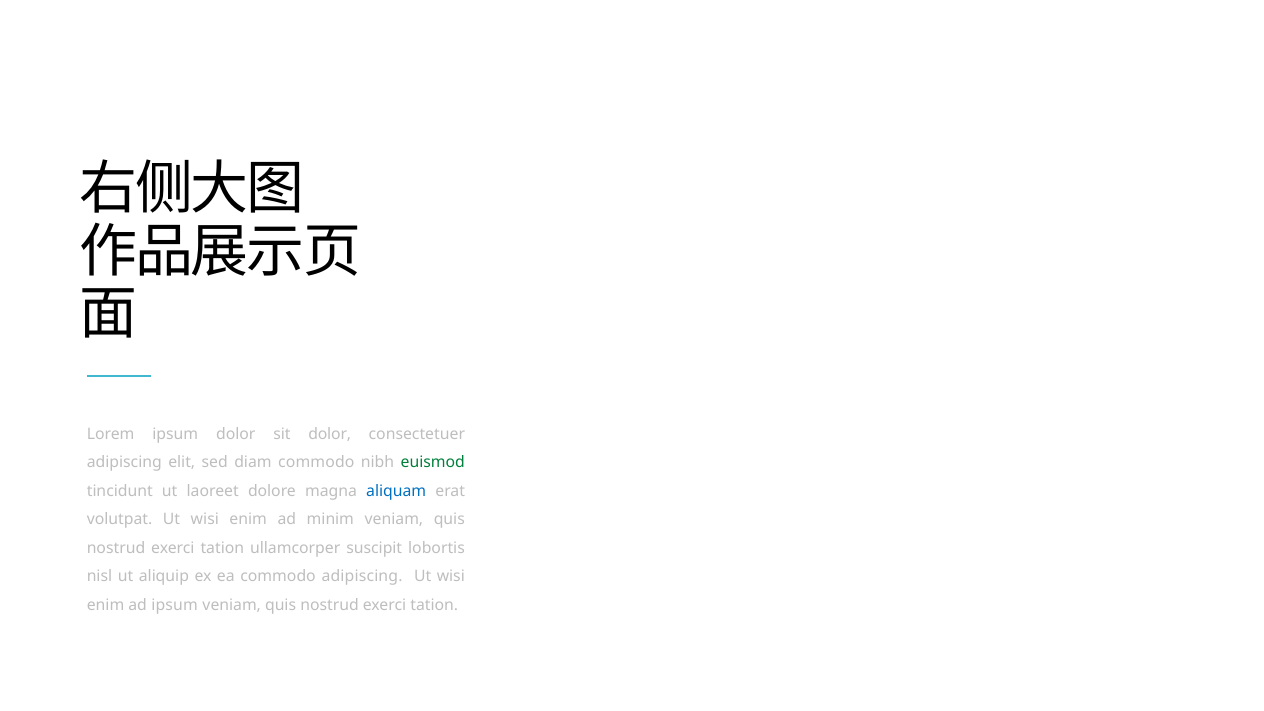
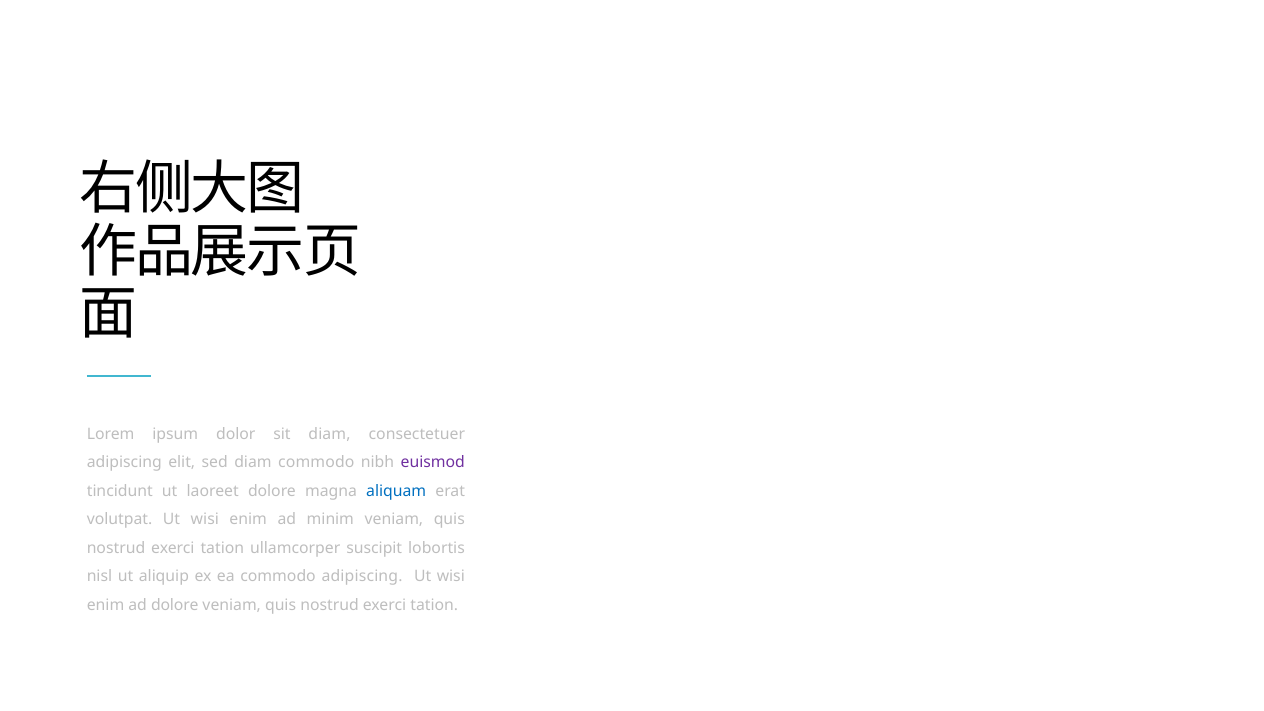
sit dolor: dolor -> diam (330, 434)
euismod colour: green -> purple (433, 463)
ad ipsum: ipsum -> dolore (175, 605)
